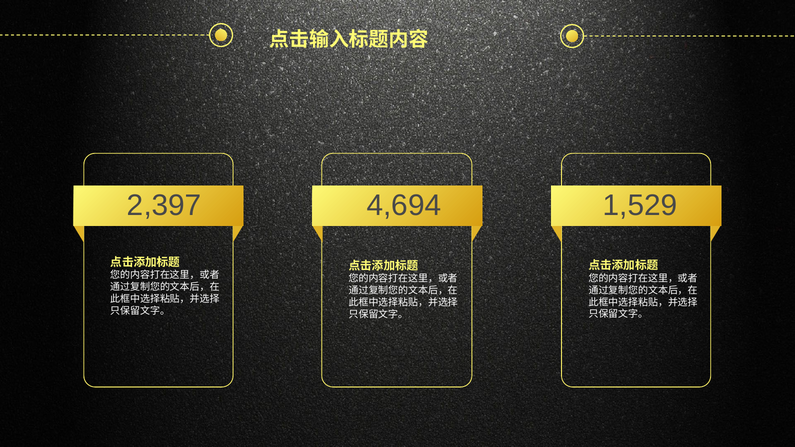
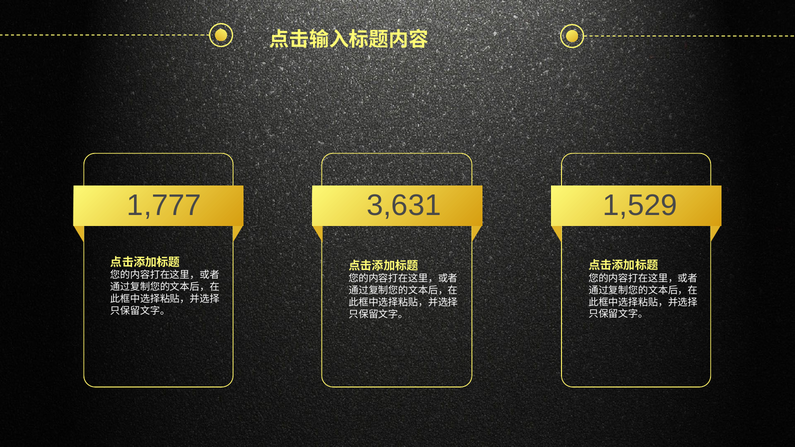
2,397: 2,397 -> 1,777 (164, 206)
4,694: 4,694 -> 3,631 (404, 206)
